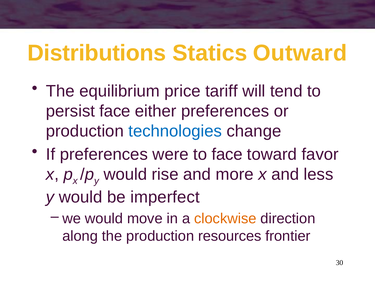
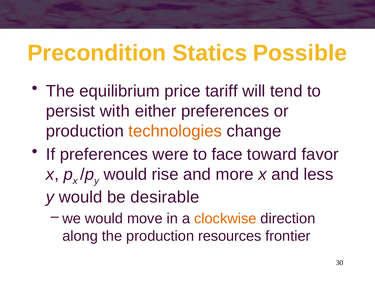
Distributions: Distributions -> Precondition (97, 53)
Outward: Outward -> Possible (300, 53)
persist face: face -> with (115, 111)
technologies colour: blue -> orange (175, 131)
imperfect: imperfect -> desirable (165, 197)
